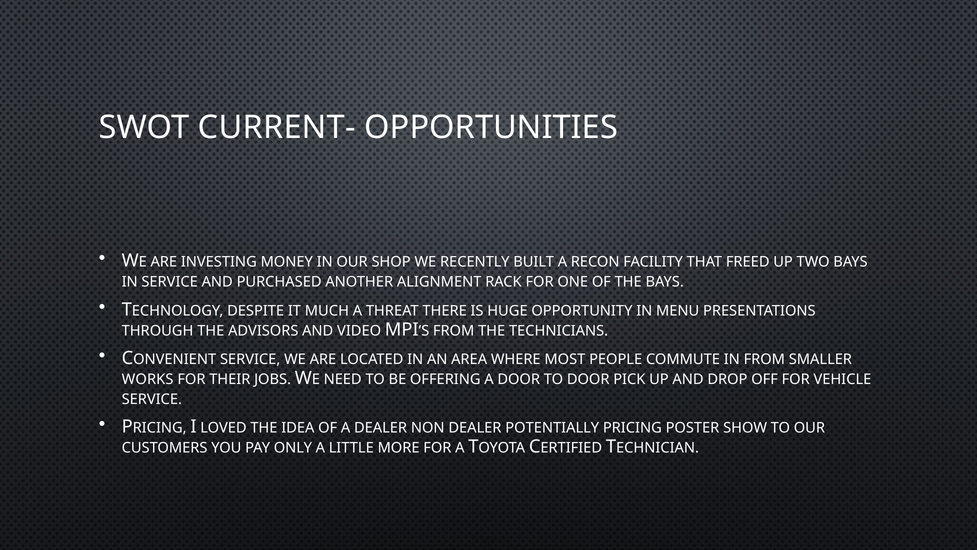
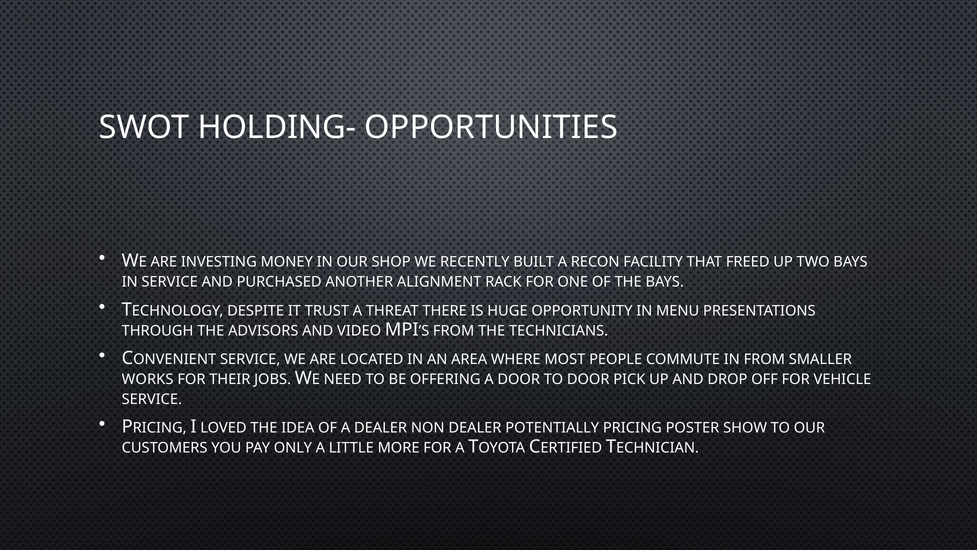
CURRENT-: CURRENT- -> HOLDING- (277, 127)
MUCH: MUCH -> TRUST (327, 311)
